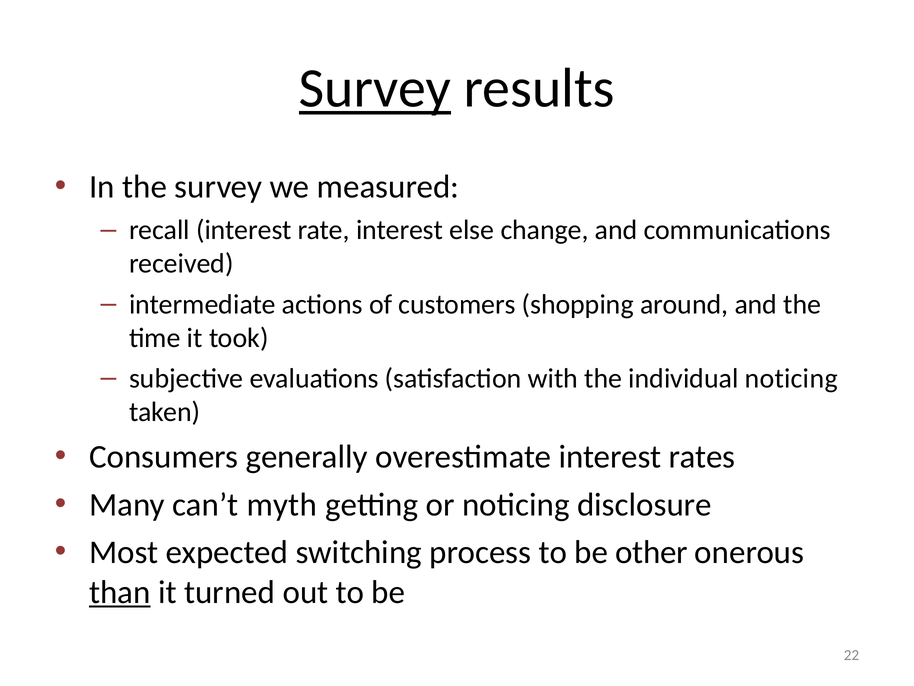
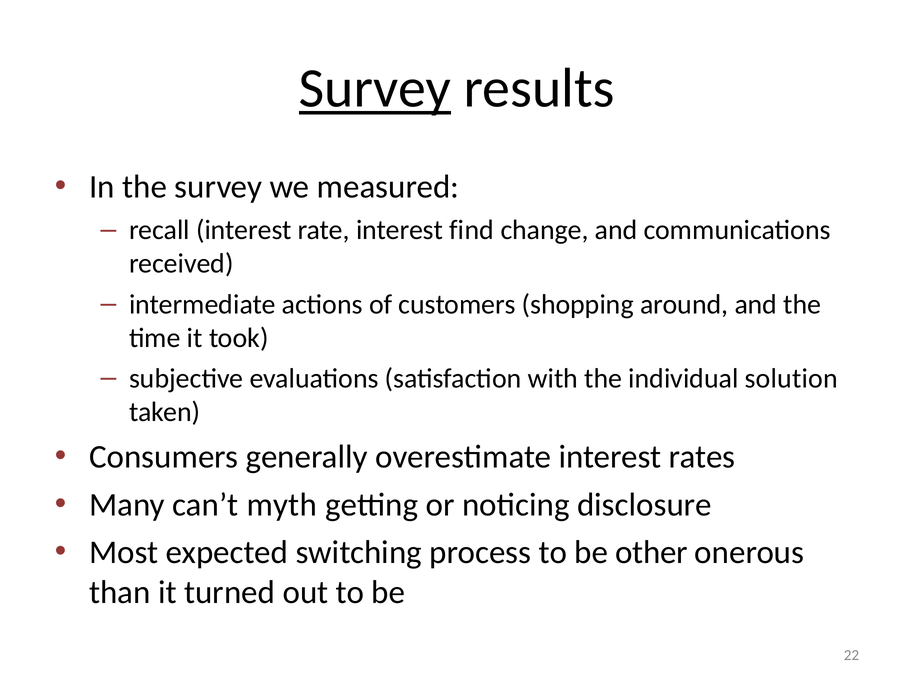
else: else -> find (472, 230)
individual noticing: noticing -> solution (791, 378)
than underline: present -> none (120, 592)
